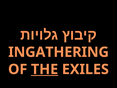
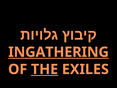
INGATHERING underline: none -> present (59, 52)
